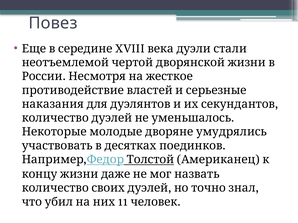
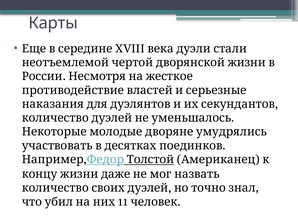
Повез: Повез -> Карты (53, 23)
